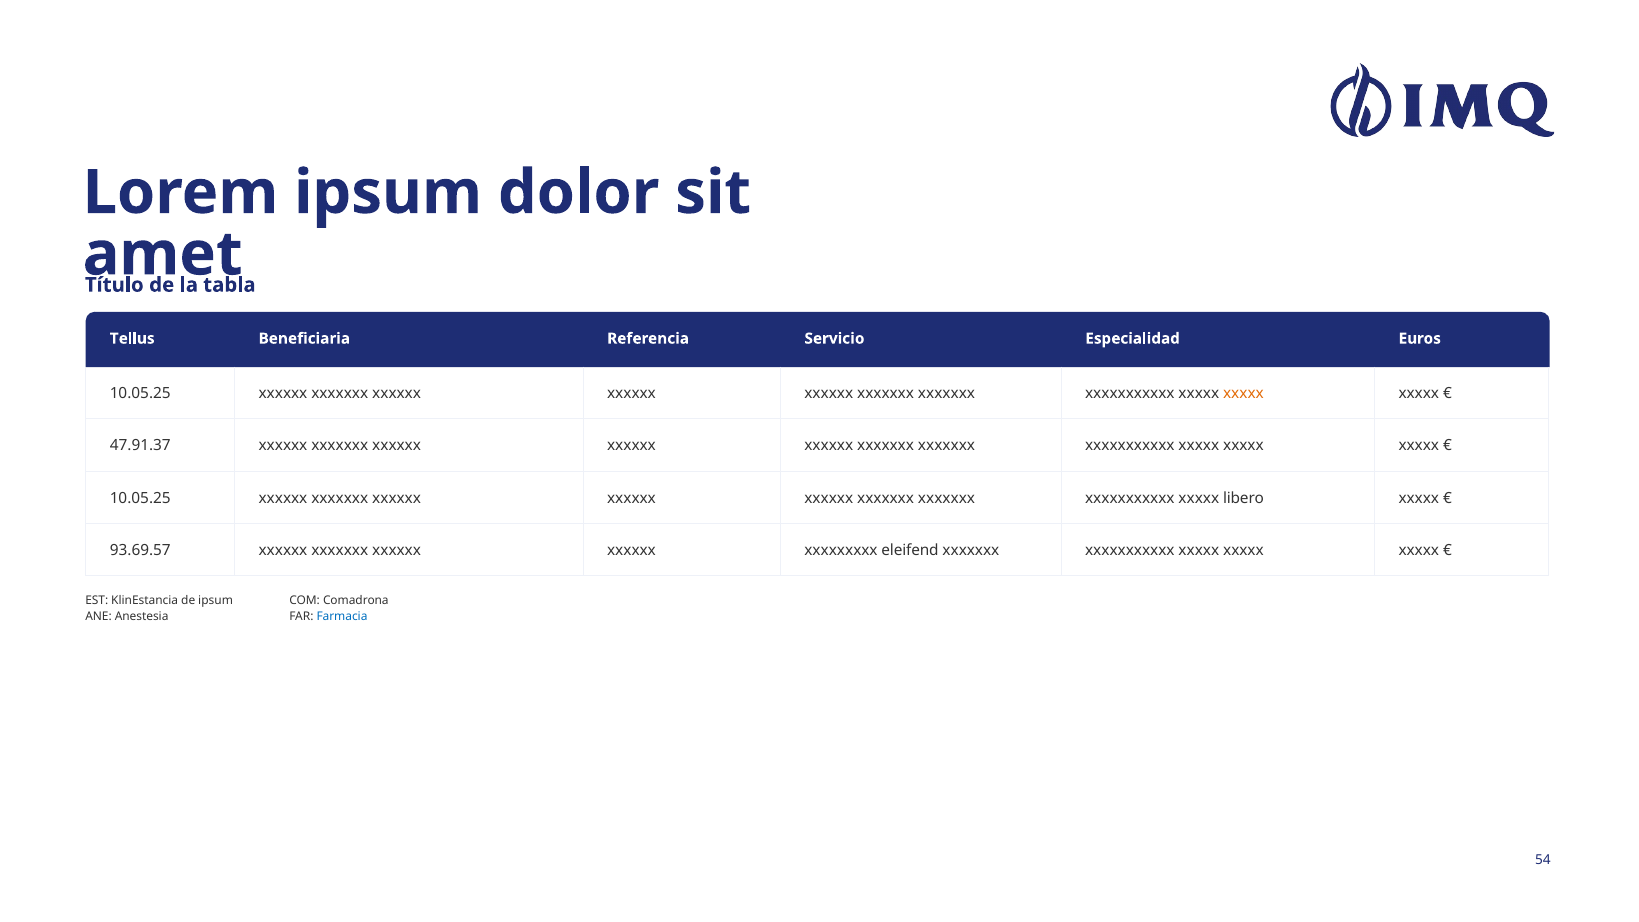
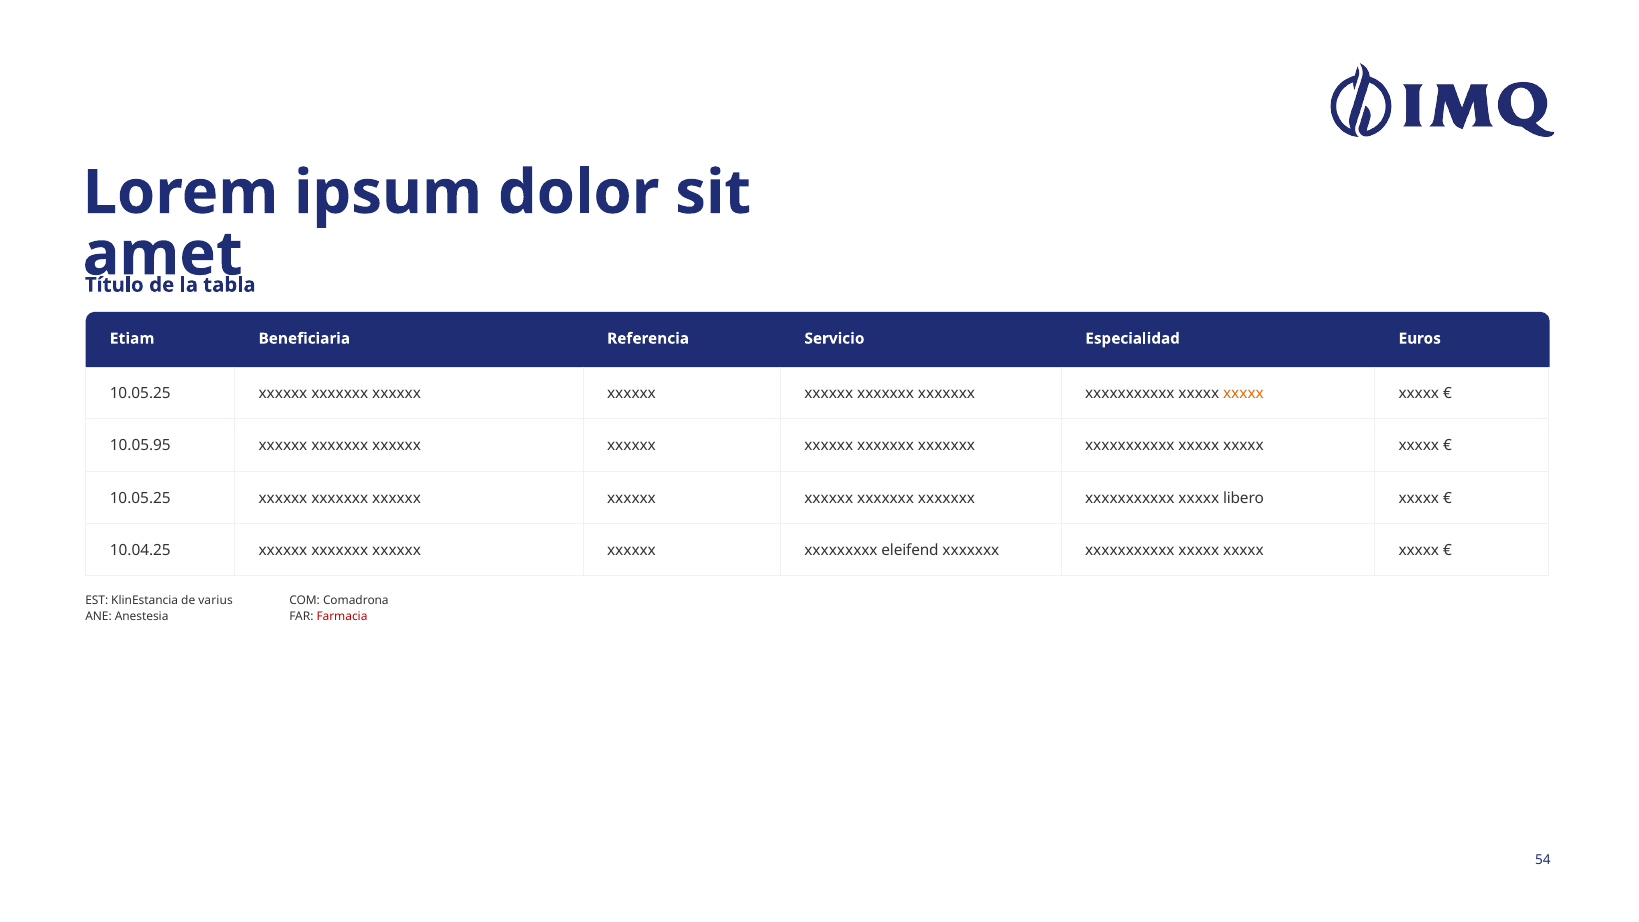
Tellus: Tellus -> Etiam (132, 339)
47.91.37: 47.91.37 -> 10.05.95 (140, 446)
93.69.57: 93.69.57 -> 10.04.25 (140, 550)
de ipsum: ipsum -> varius (216, 601)
Farmacia colour: blue -> red (342, 616)
